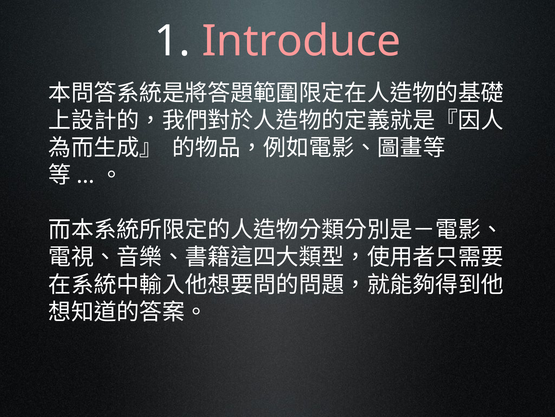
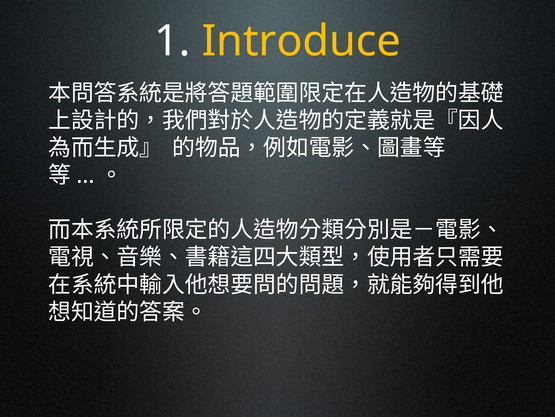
Introduce colour: pink -> yellow (301, 41)
